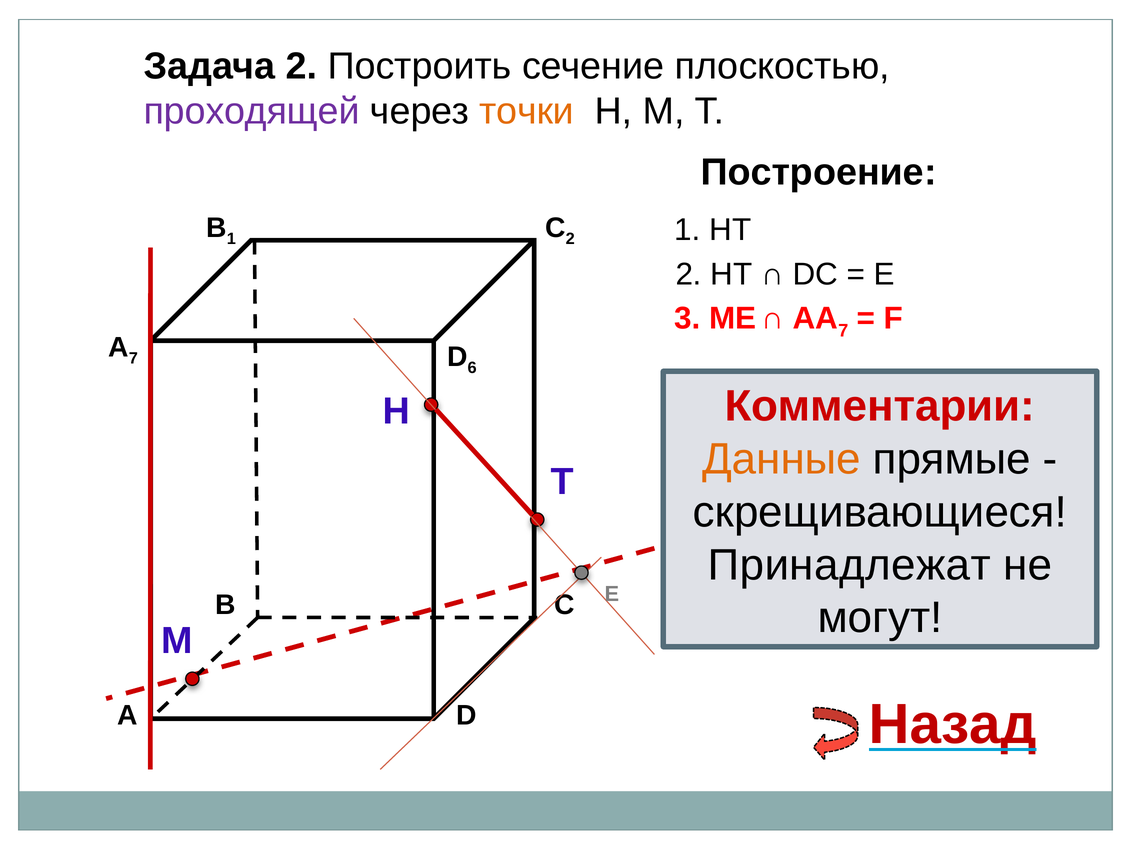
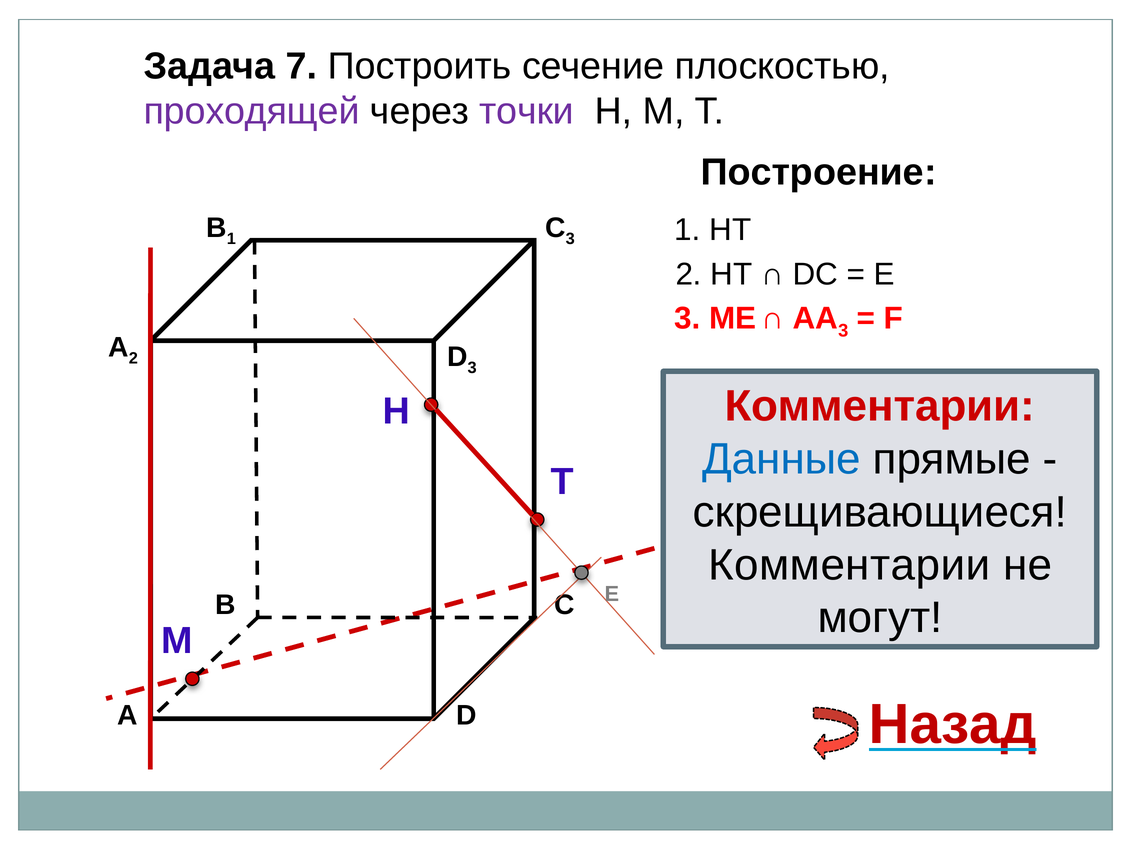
Задача 2: 2 -> 7 (301, 66)
точки colour: orange -> purple (527, 111)
2: 2 -> 3 (570, 239)
7: 7 -> 3 (843, 331)
А 7: 7 -> 2 (133, 358)
D 6: 6 -> 3 (472, 368)
Данные colour: orange -> blue (782, 459)
Принадлежат: Принадлежат -> Комментарии (849, 565)
